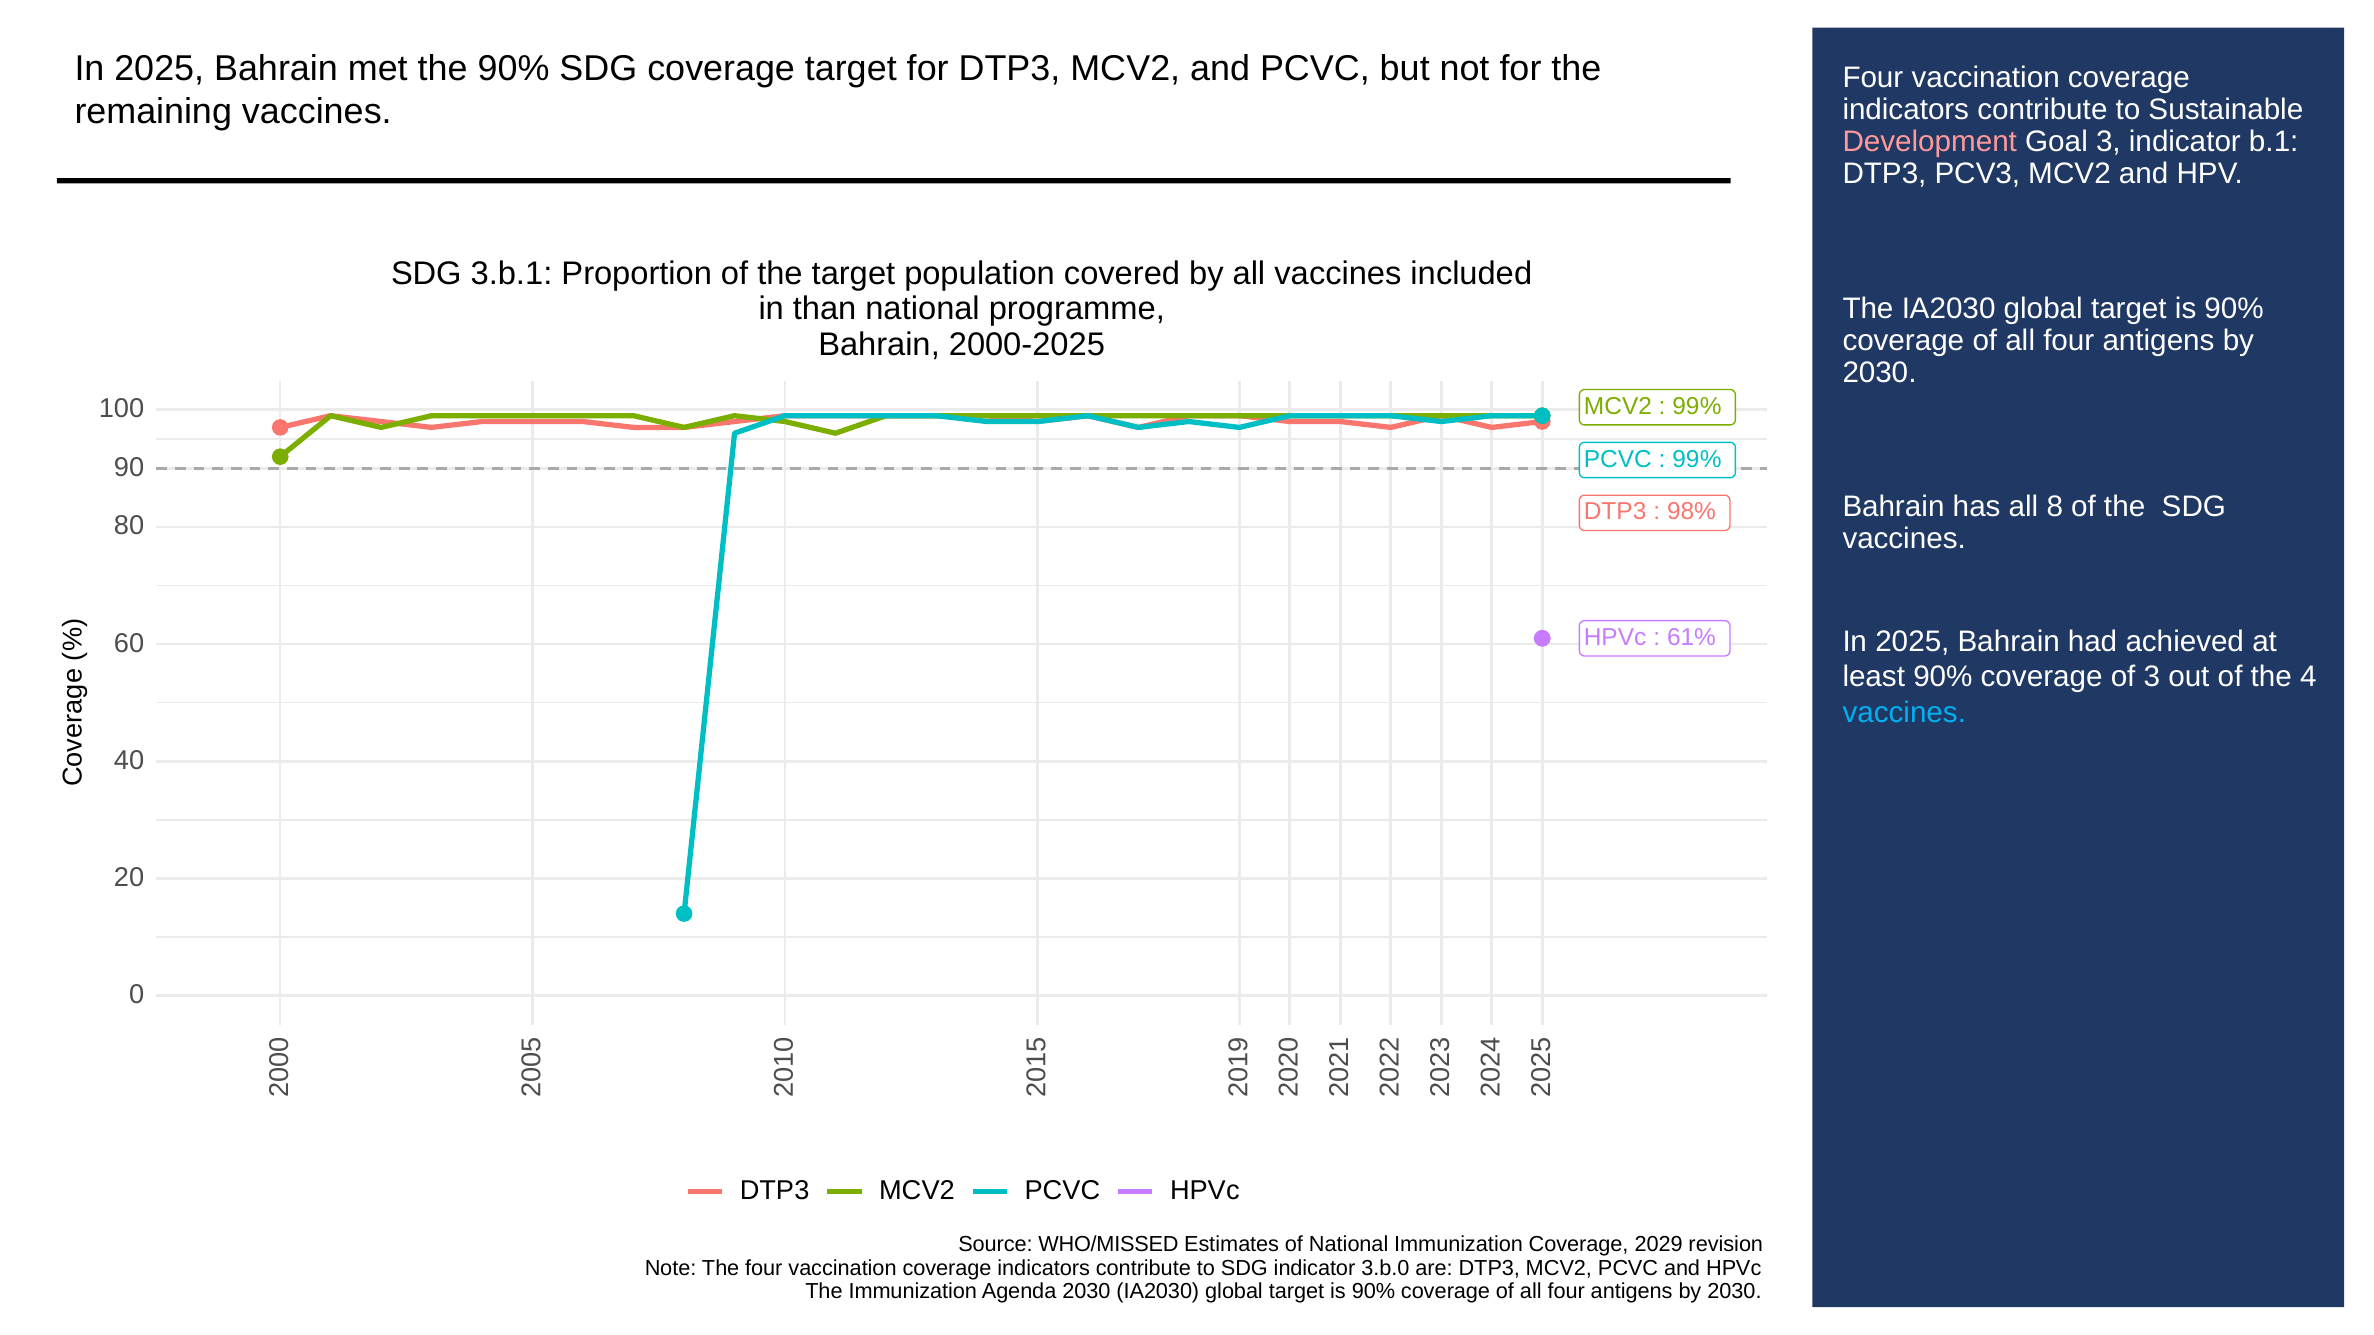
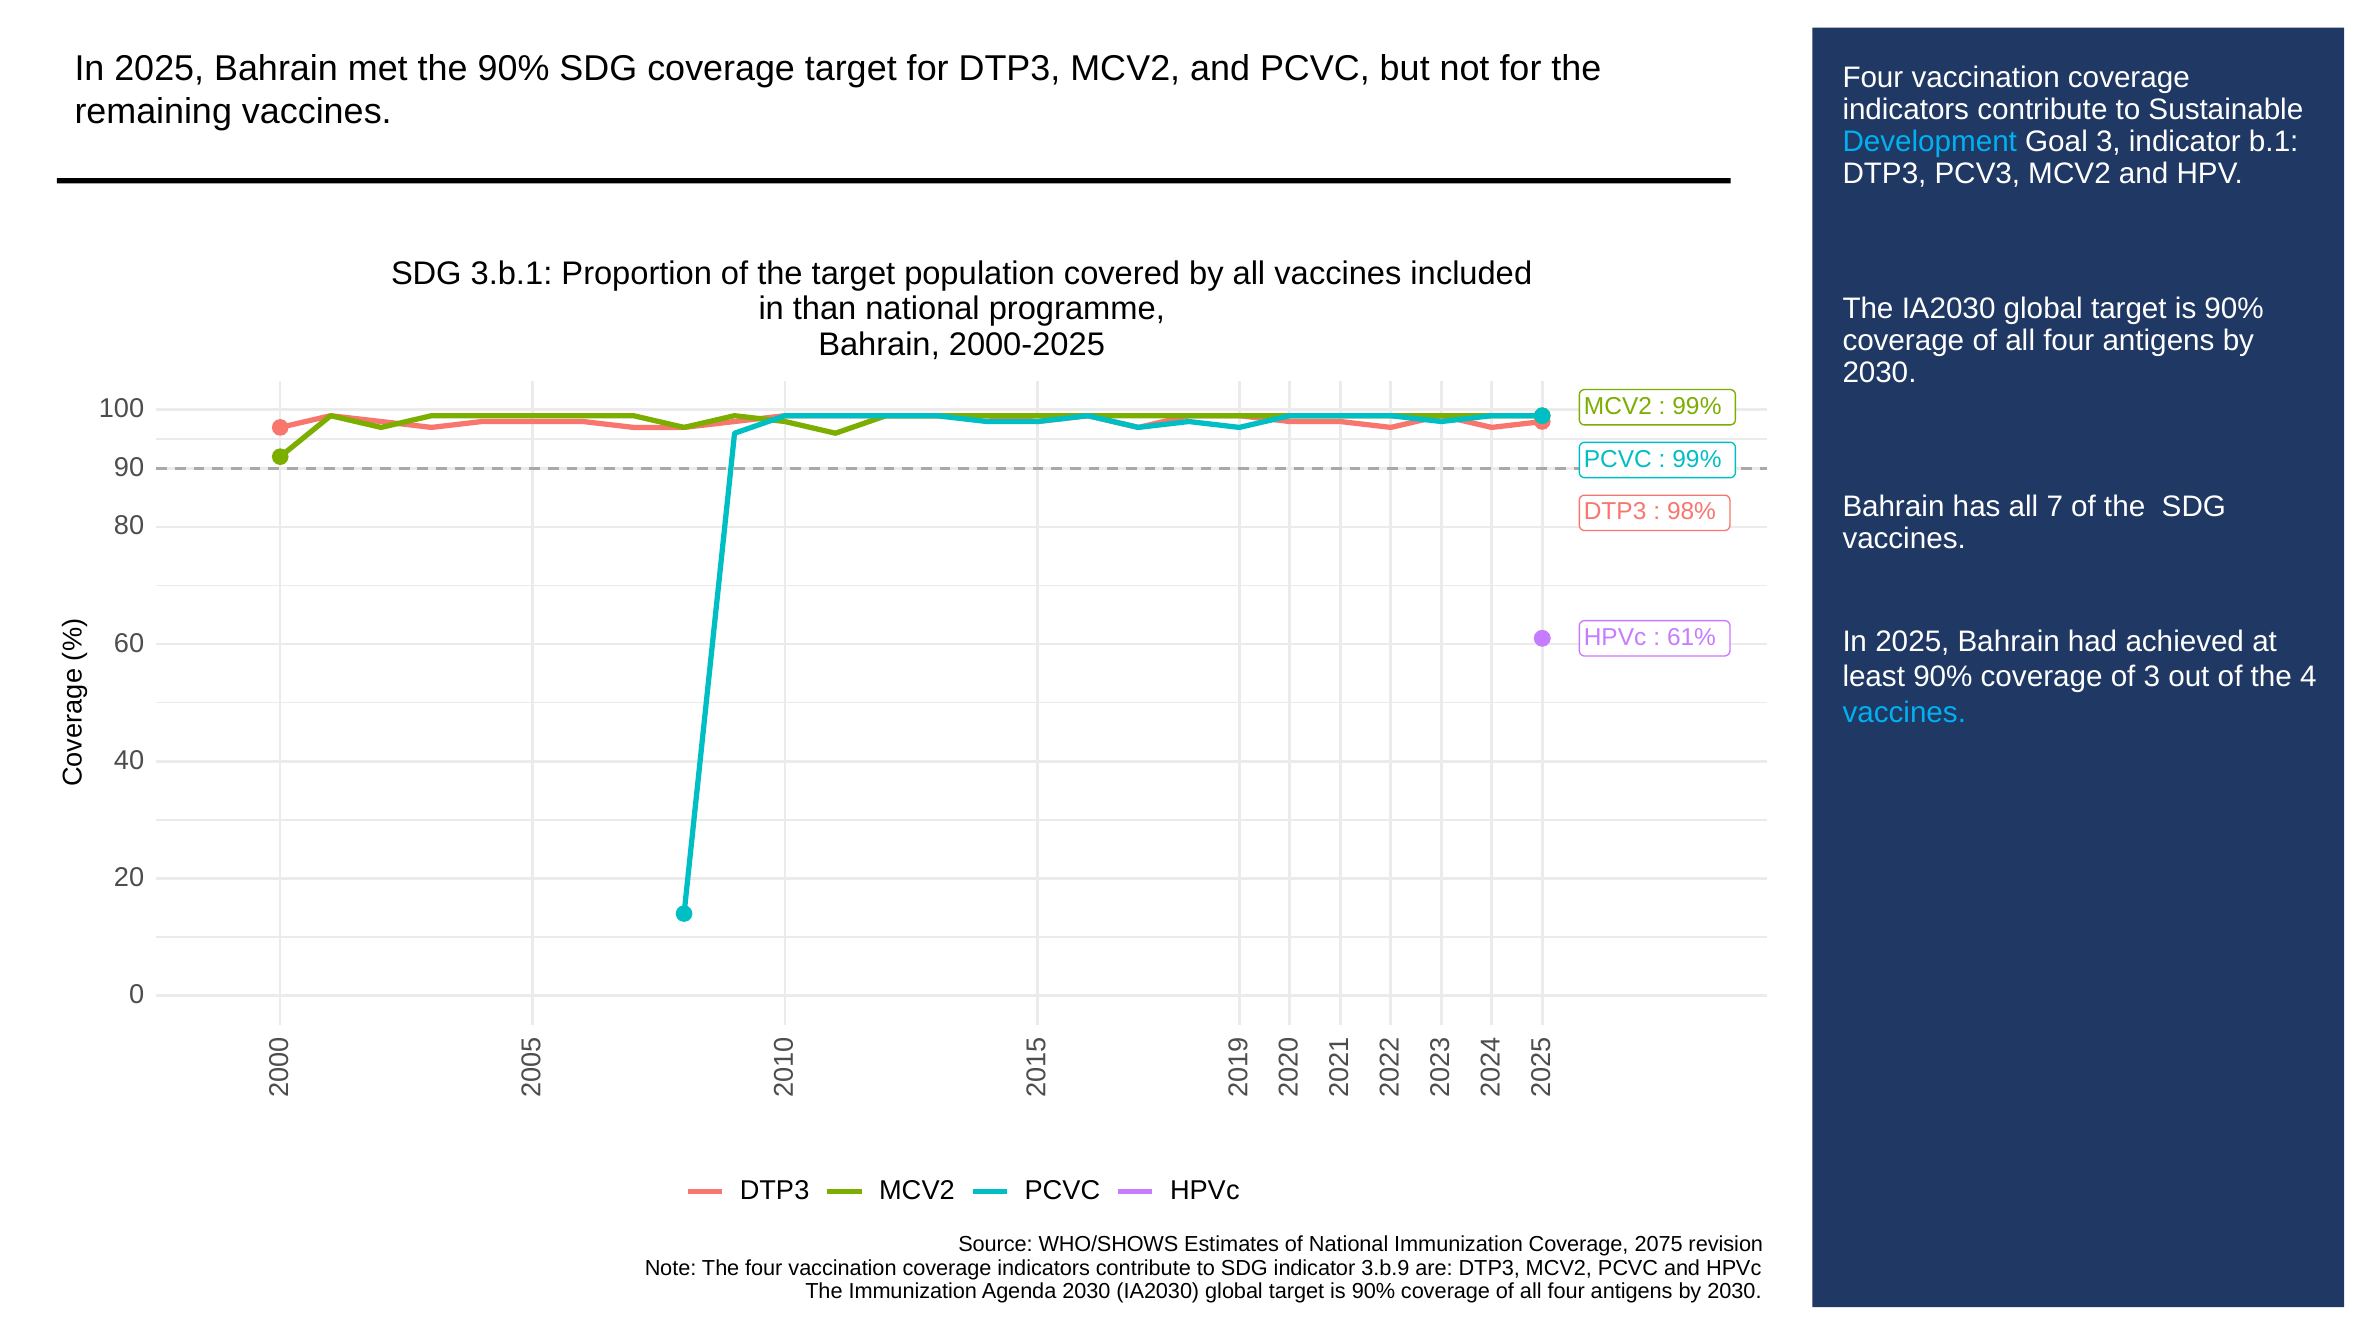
Development colour: pink -> light blue (1930, 142)
8: 8 -> 7 (2055, 507)
WHO/MISSED: WHO/MISSED -> WHO/SHOWS (1108, 1245)
2029: 2029 -> 2075 (1659, 1245)
3.b.0: 3.b.0 -> 3.b.9 (1385, 1269)
